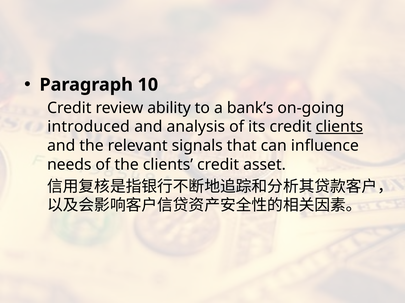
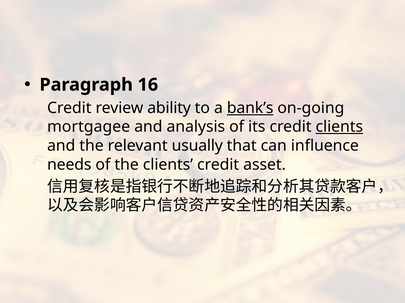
10: 10 -> 16 (148, 85)
bank’s underline: none -> present (250, 108)
introduced: introduced -> mortgagee (89, 127)
signals: signals -> usually (197, 146)
